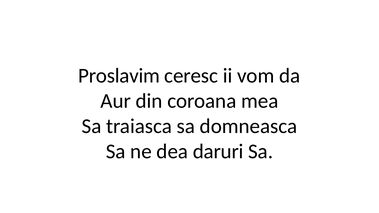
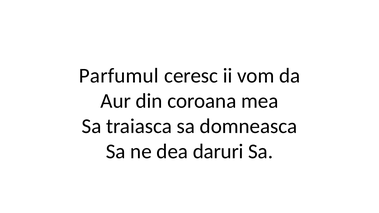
Proslavim: Proslavim -> Parfumul (119, 76)
